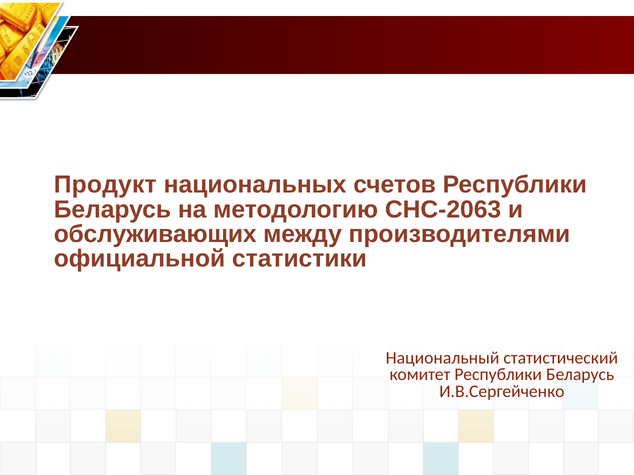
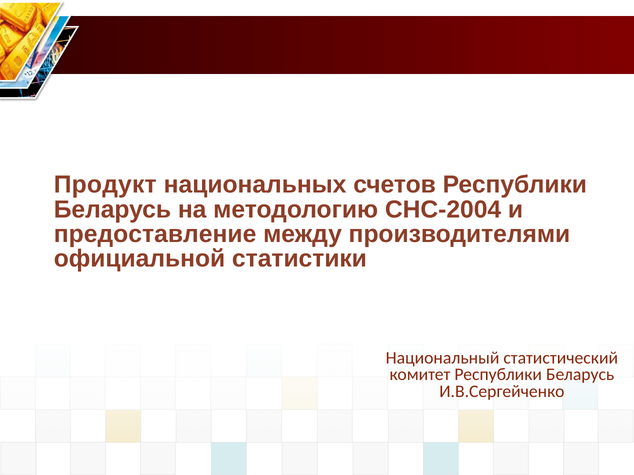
СНС-2063: СНС-2063 -> СНС-2004 (443, 210)
обслуживающих: обслуживающих -> предоставление (155, 234)
